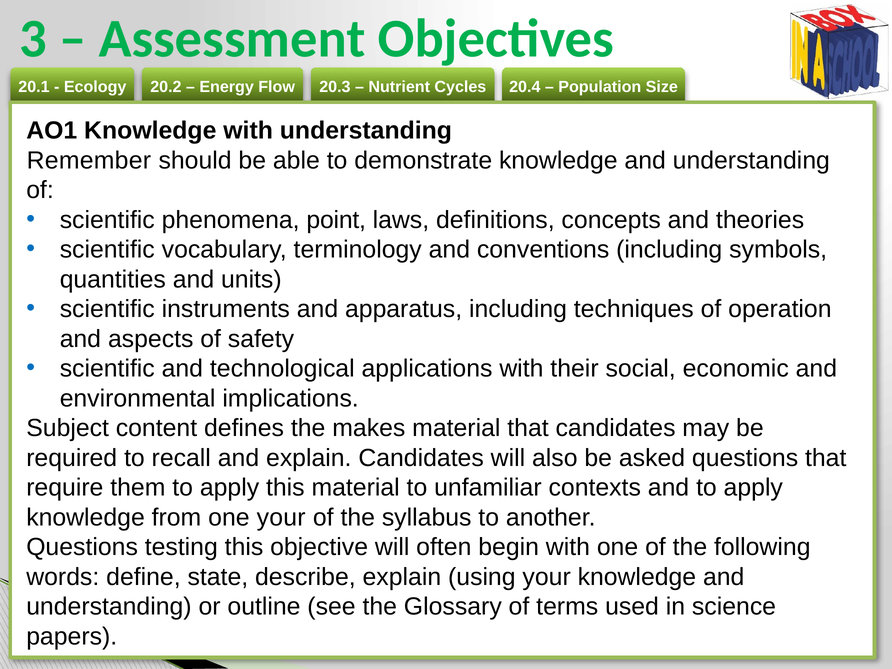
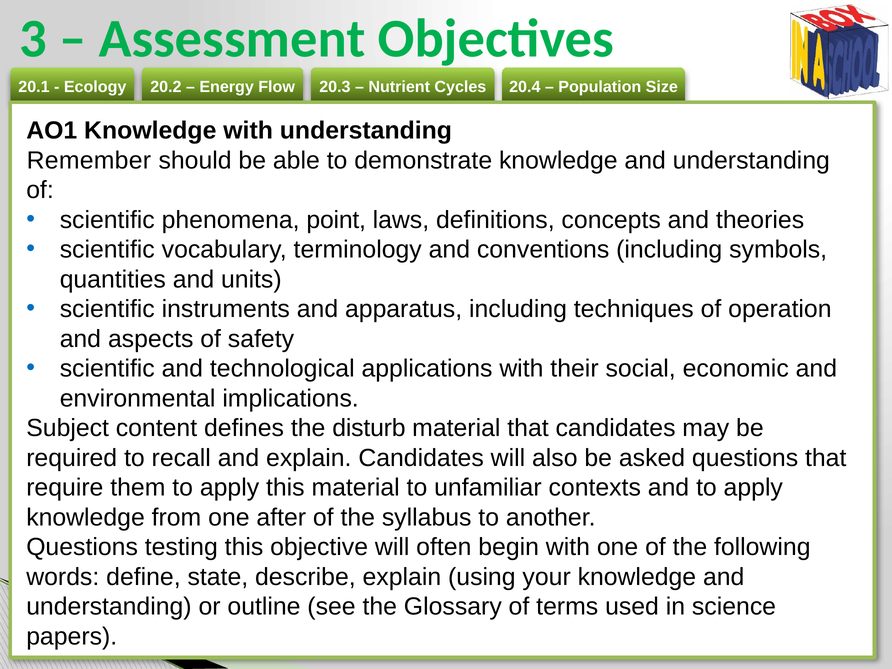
makes: makes -> disturb (369, 428)
one your: your -> after (281, 517)
